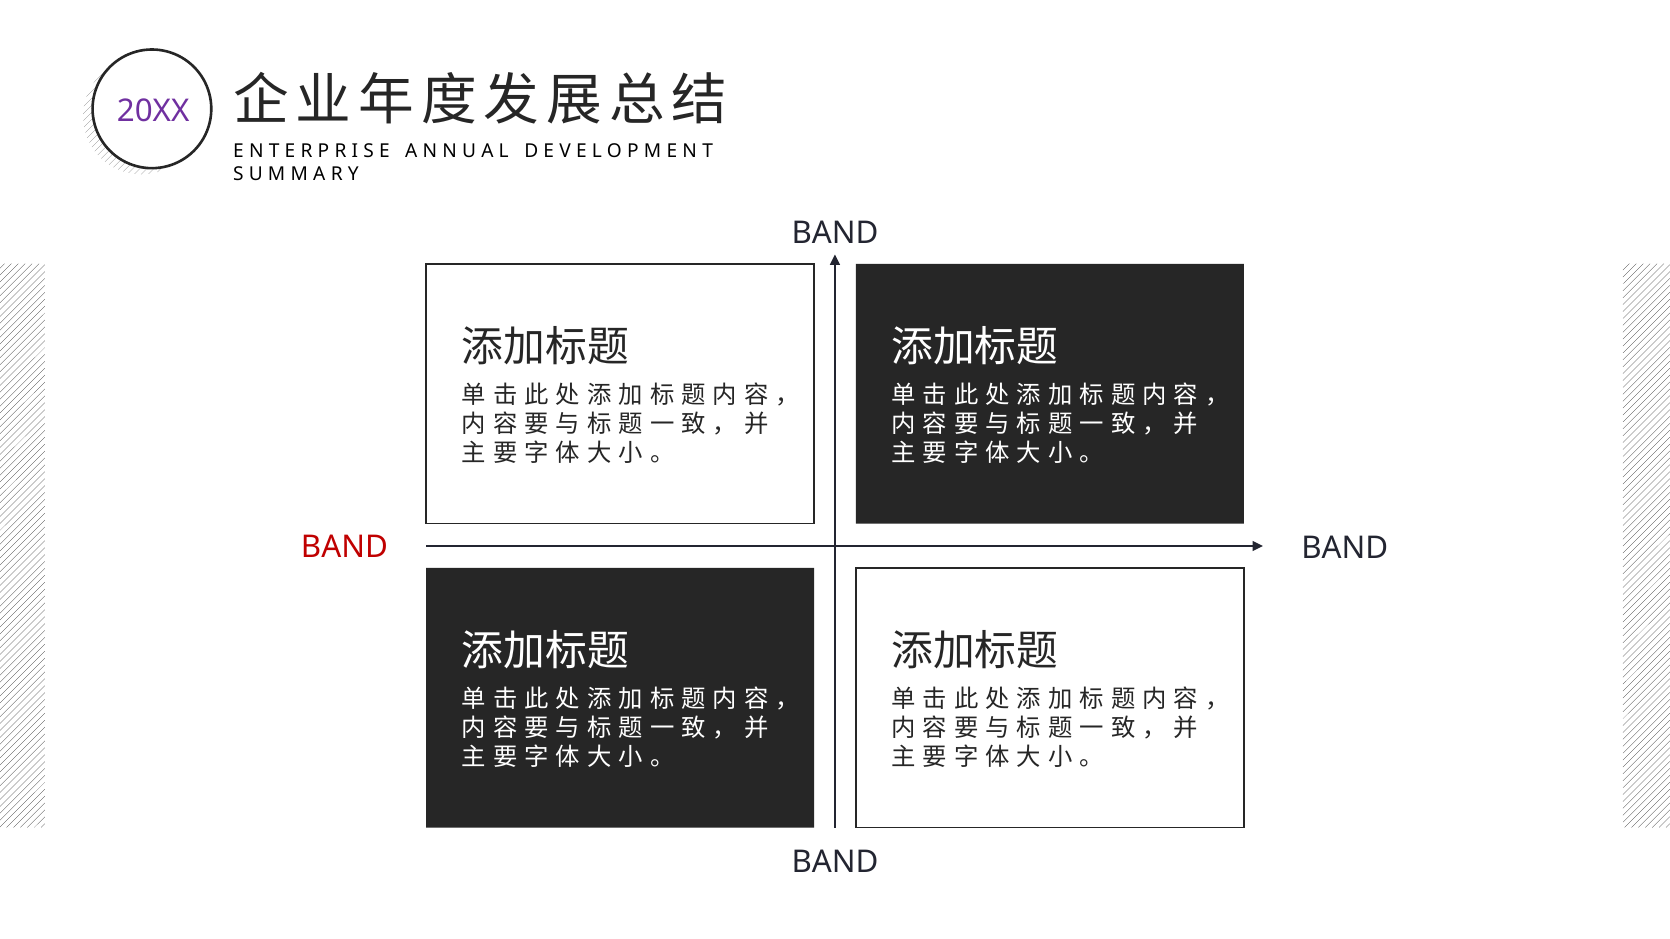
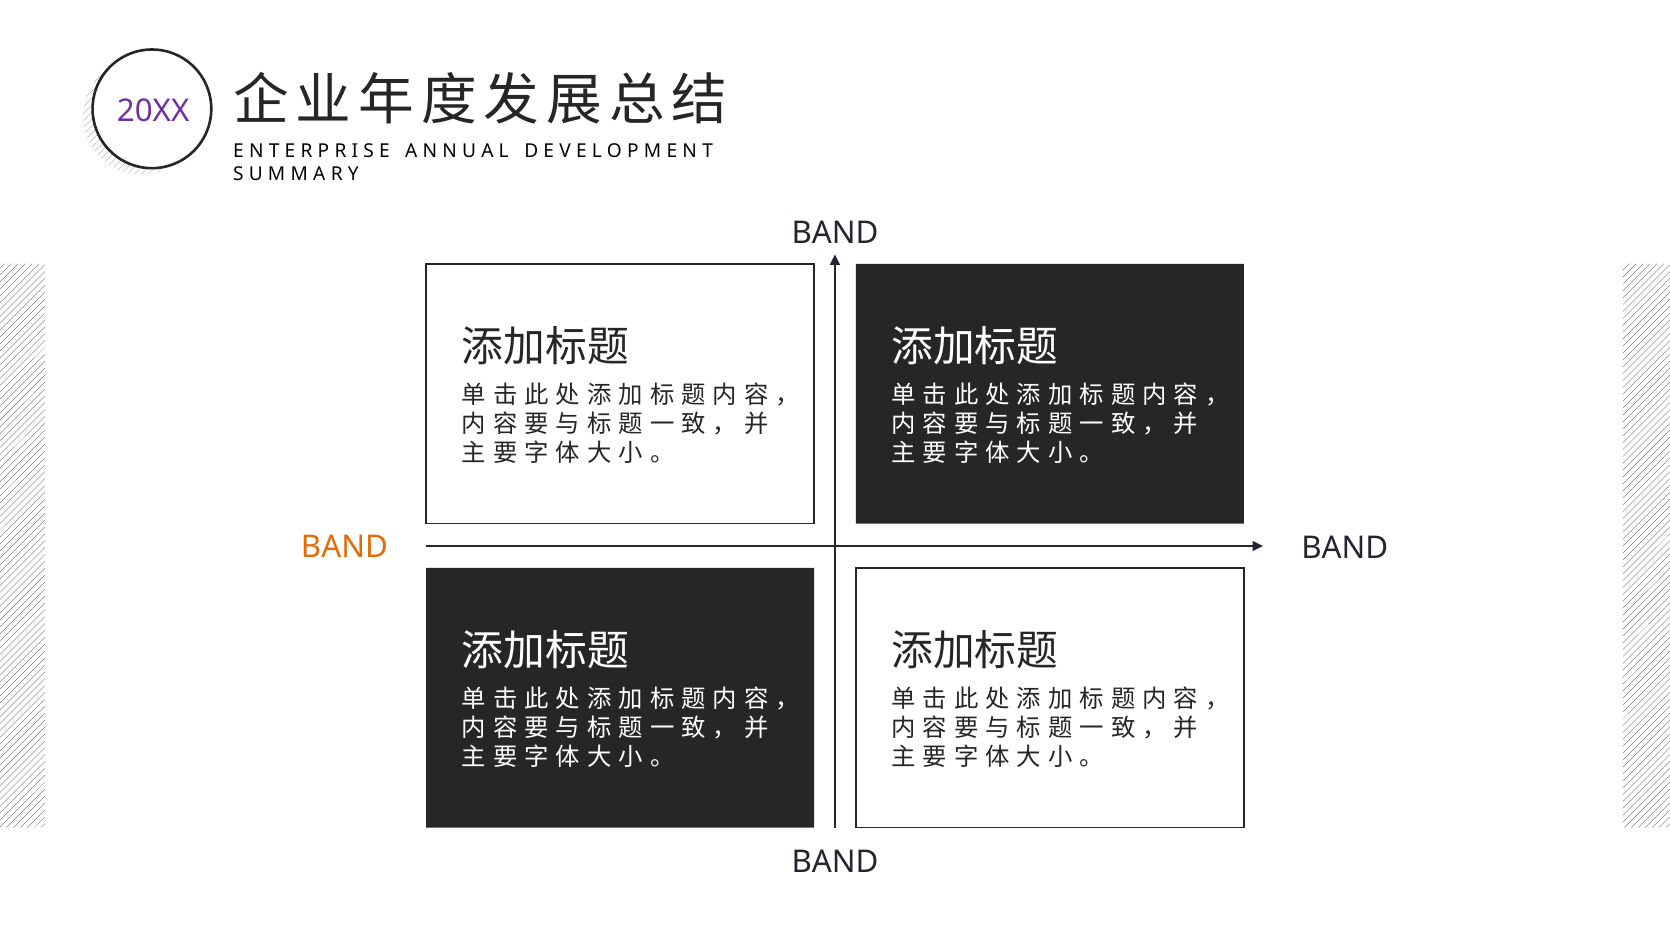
BAND colour: red -> orange (344, 548)
